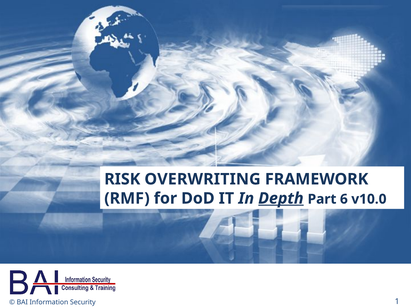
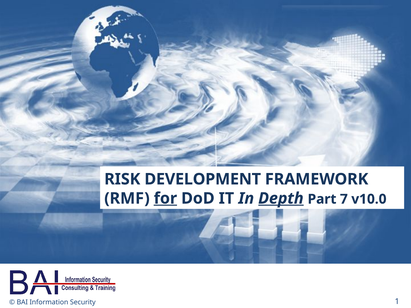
OVERWRITING: OVERWRITING -> DEVELOPMENT (203, 179)
for underline: none -> present (165, 199)
6: 6 -> 7 (344, 199)
